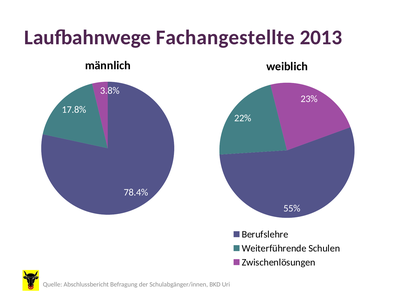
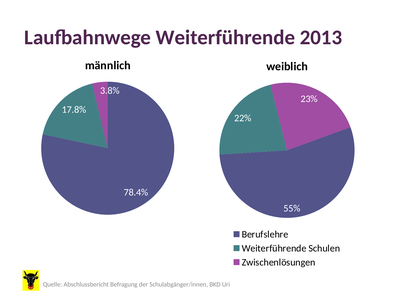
Laufbahnwege Fachangestellte: Fachangestellte -> Weiterführende (225, 38)
